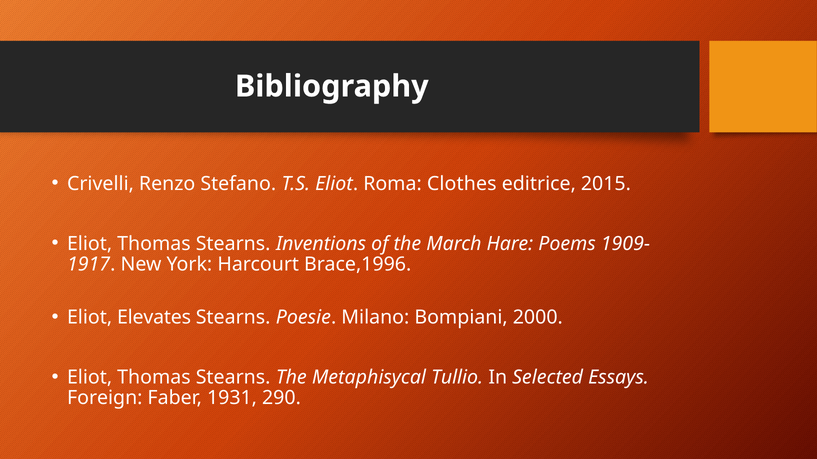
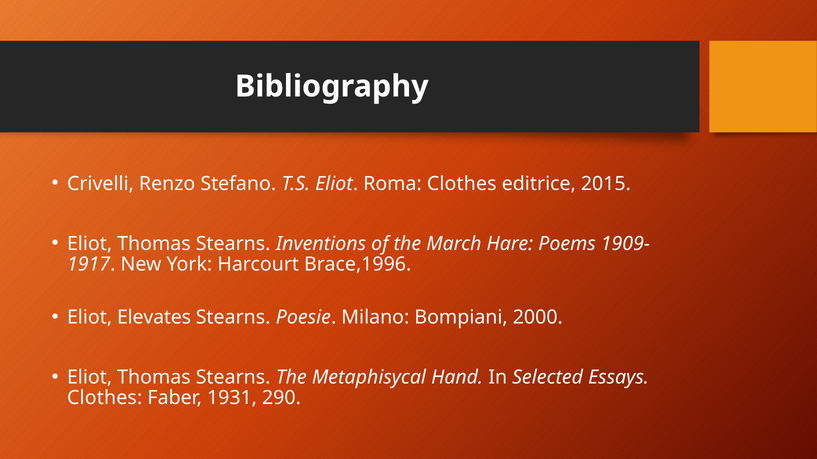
Tullio: Tullio -> Hand (457, 378)
Foreign: Foreign -> Clothes (105, 399)
